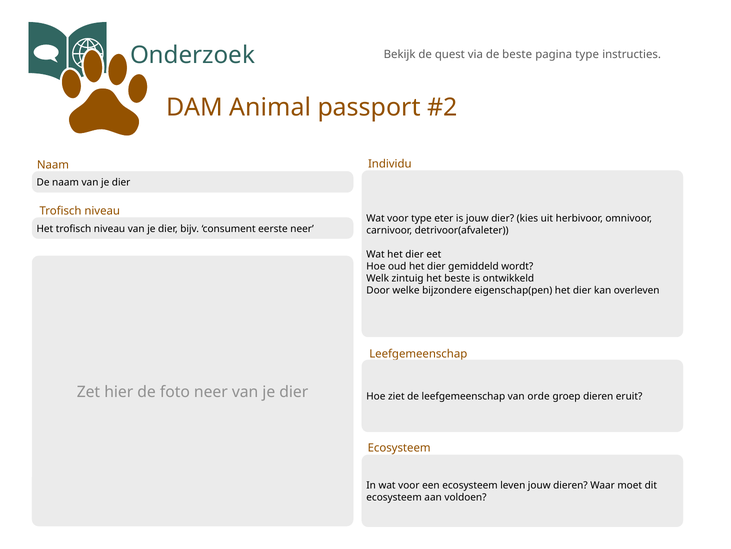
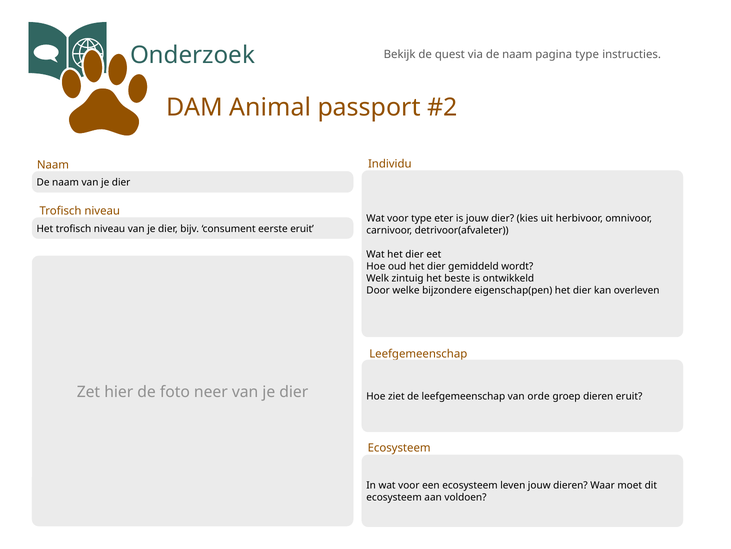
via de beste: beste -> naam (517, 54)
eerste neer: neer -> eruit (302, 228)
